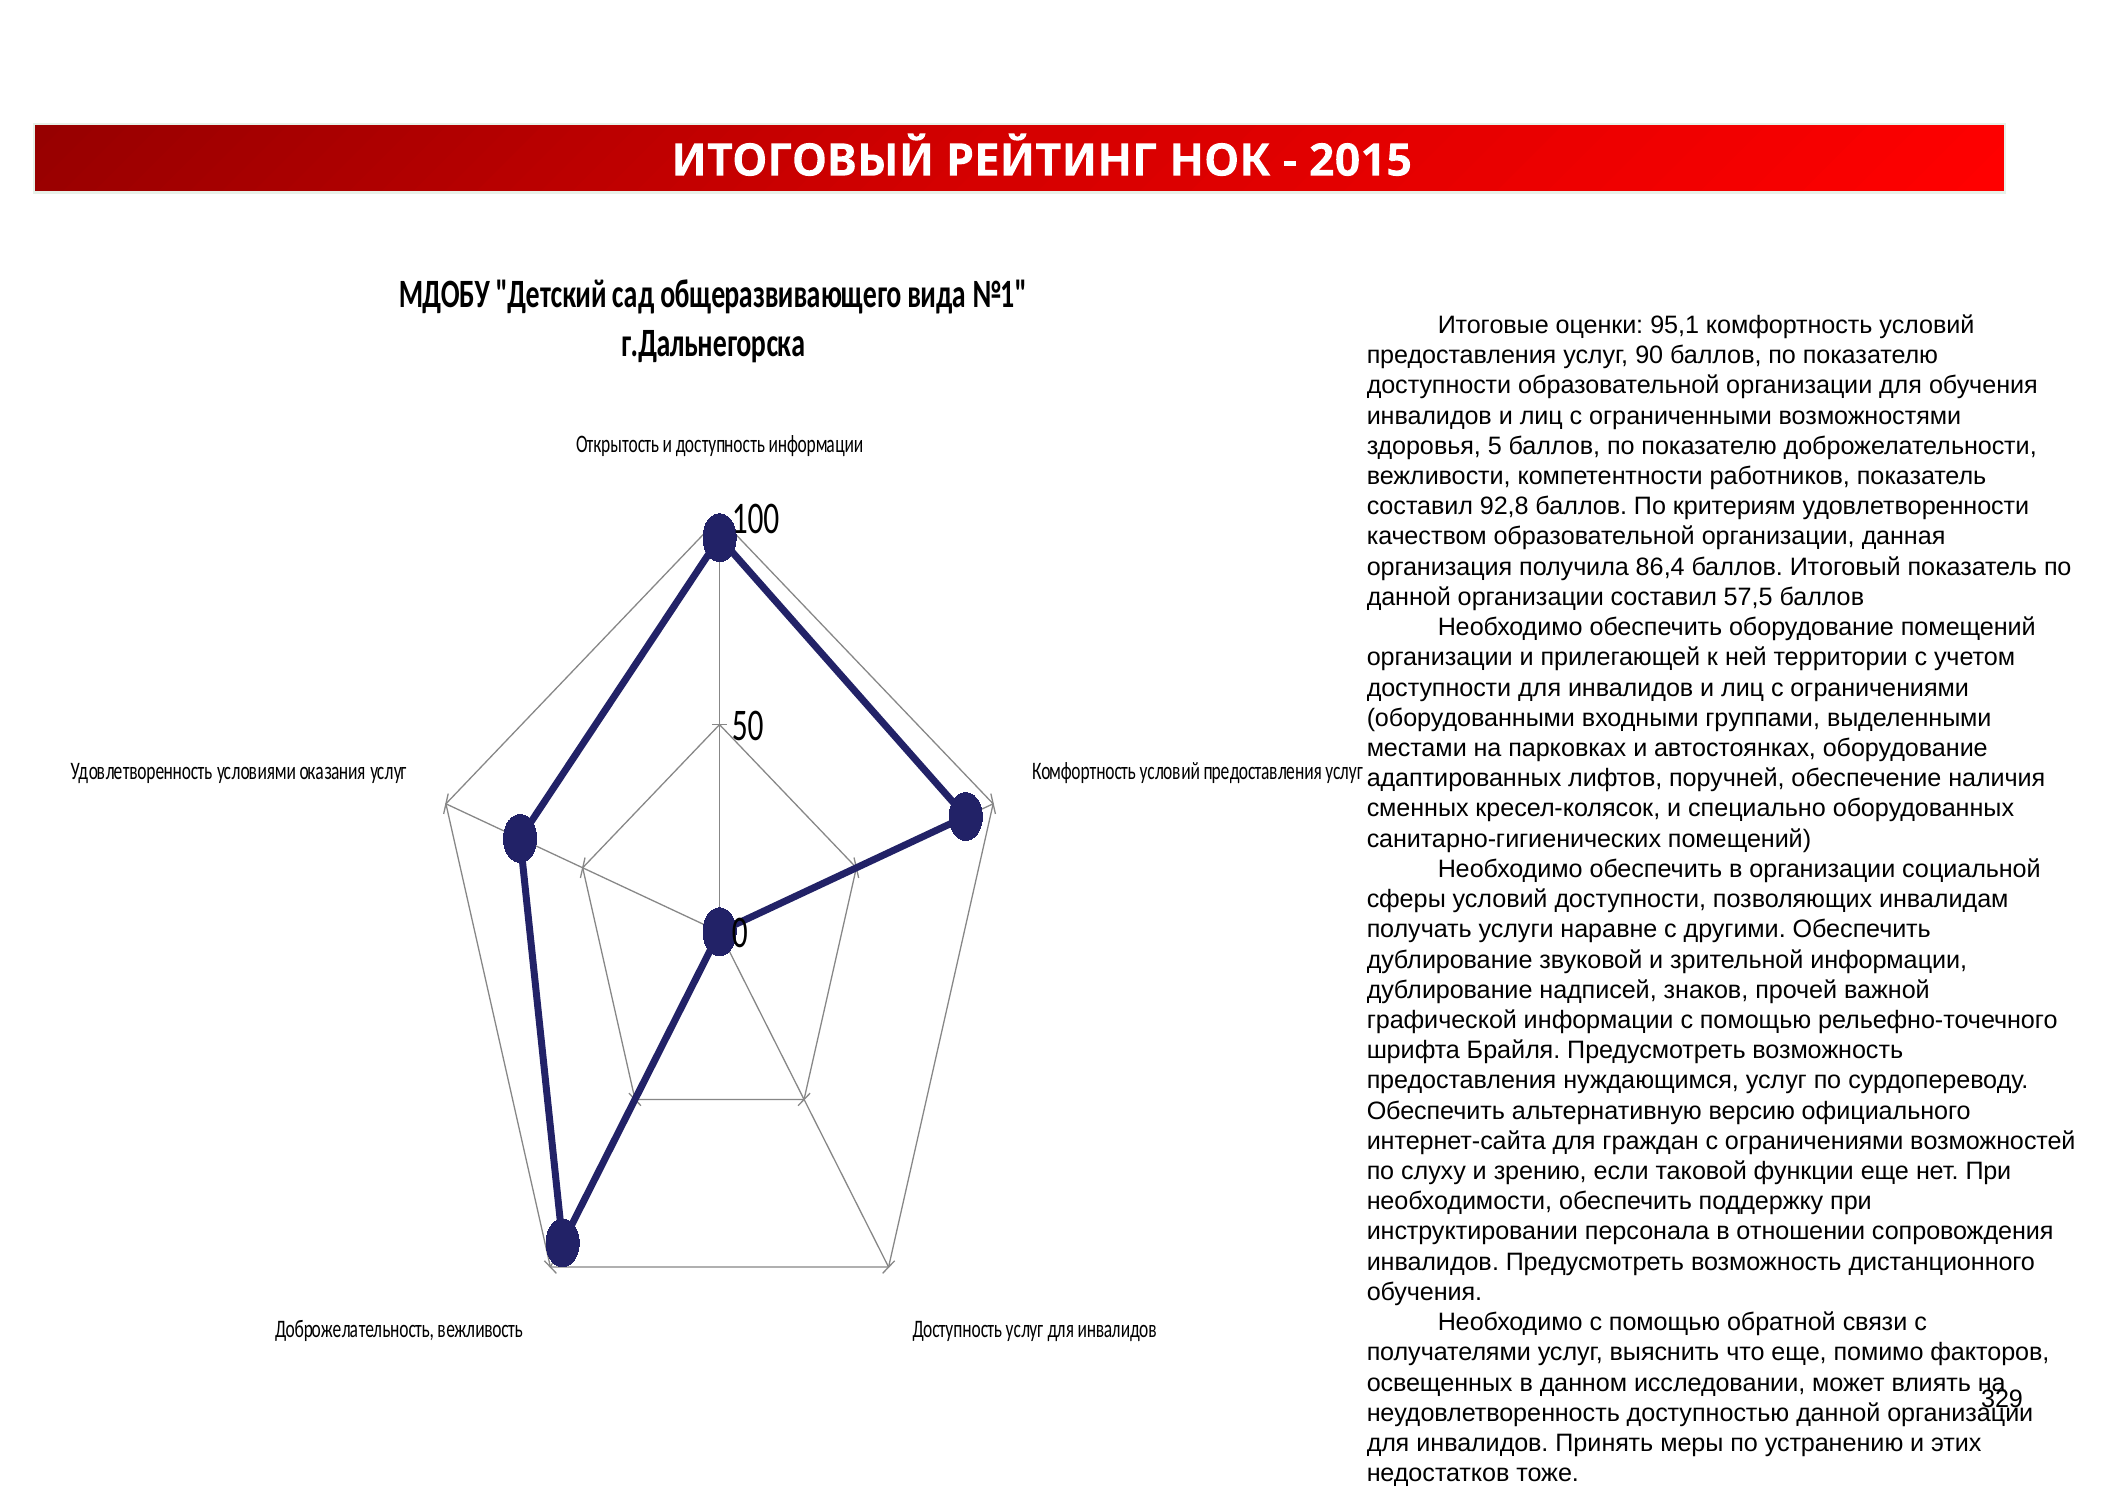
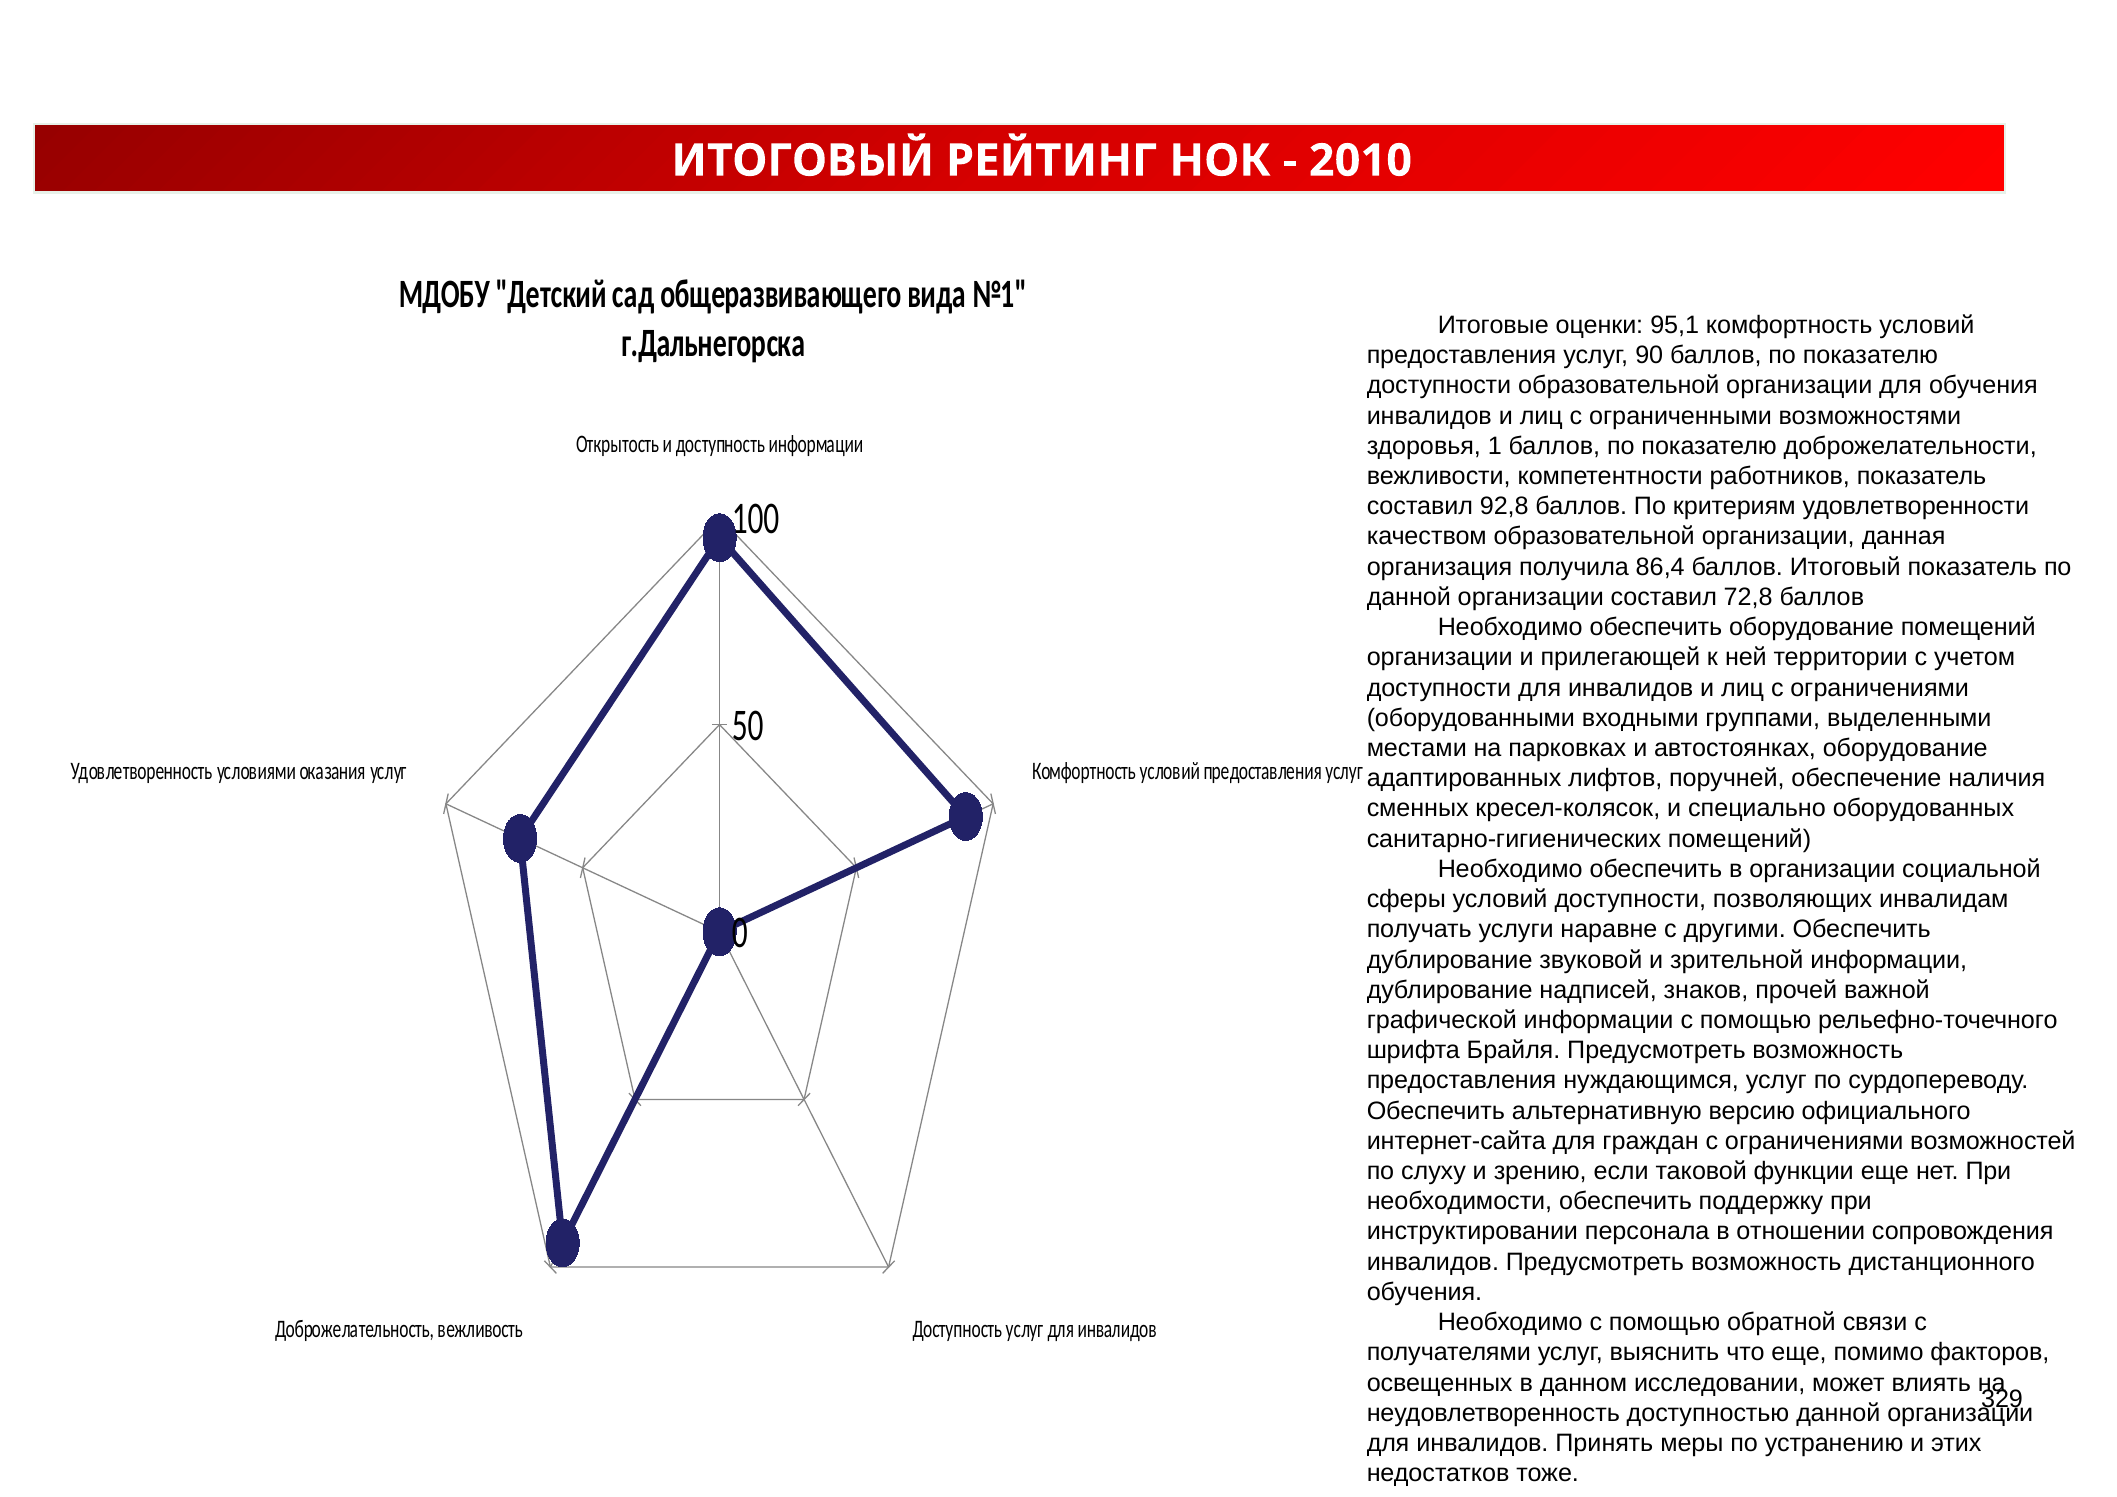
2015: 2015 -> 2010 (1360, 161)
5: 5 -> 1 (1495, 446)
57,5: 57,5 -> 72,8 (1748, 597)
